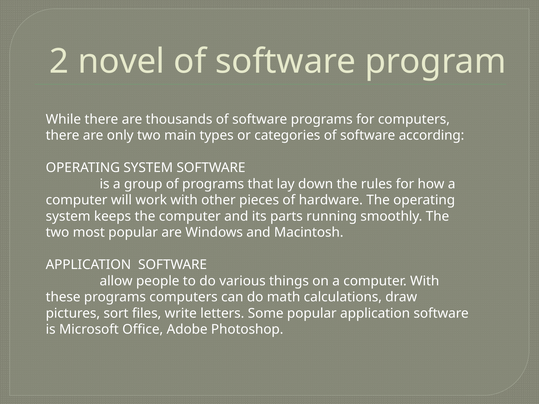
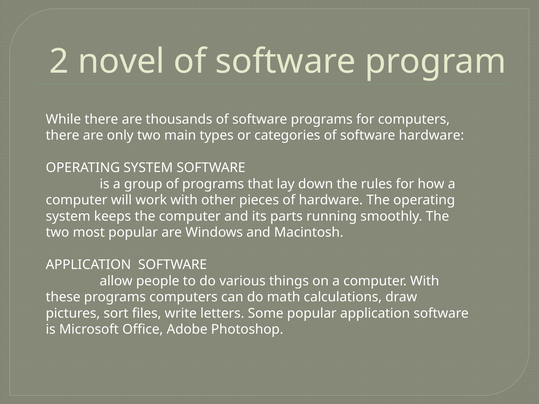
software according: according -> hardware (431, 136)
